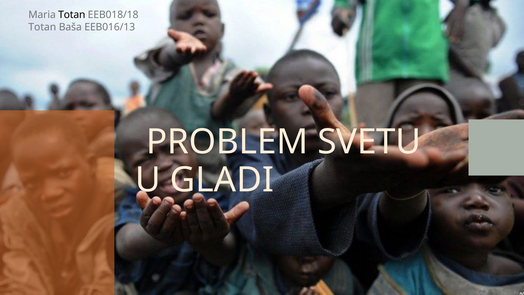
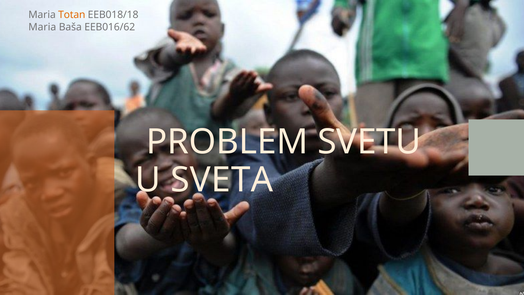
Totan colour: black -> orange (72, 15)
Totan: Totan -> Maria (42, 27)
EEB016/13: EEB016/13 -> EEB016/62 (110, 27)
GLADI: GLADI -> SVETA (222, 180)
